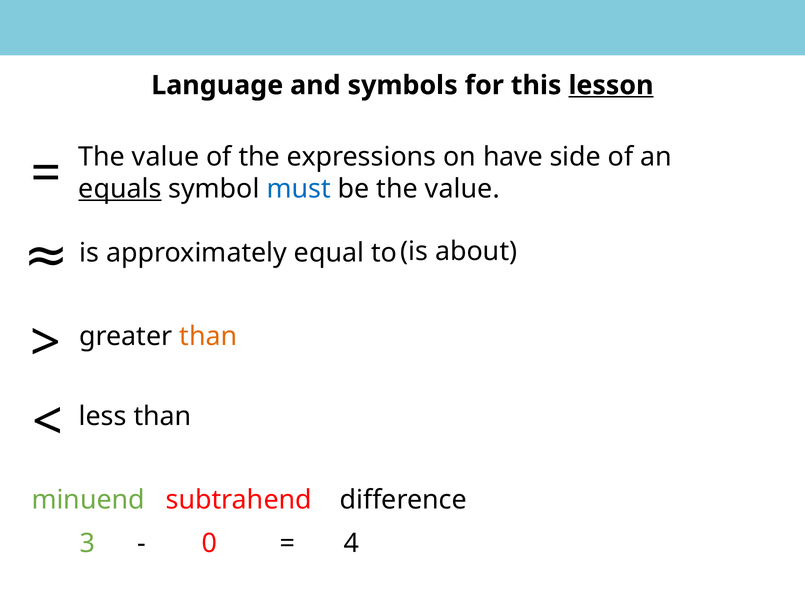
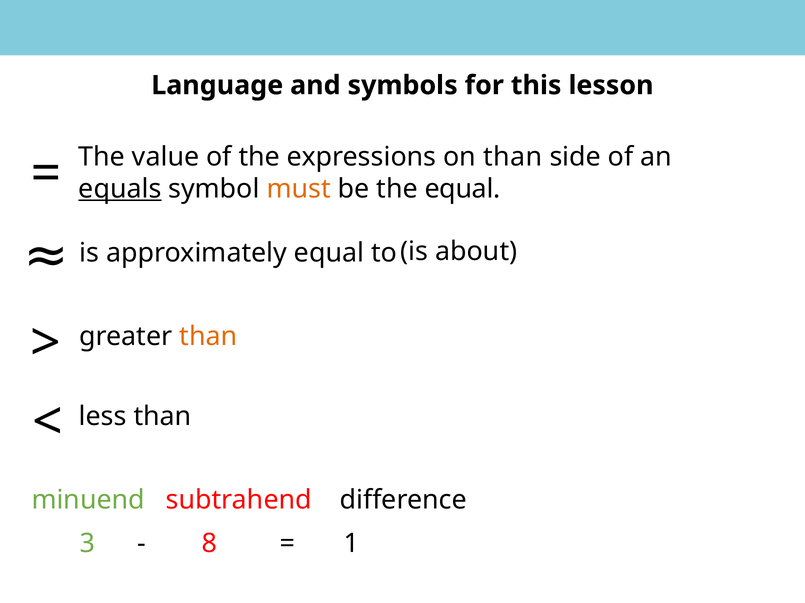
lesson underline: present -> none (611, 85)
on have: have -> than (513, 157)
must colour: blue -> orange (299, 189)
be the value: value -> equal (463, 189)
0: 0 -> 8 (209, 544)
4: 4 -> 1 (351, 544)
